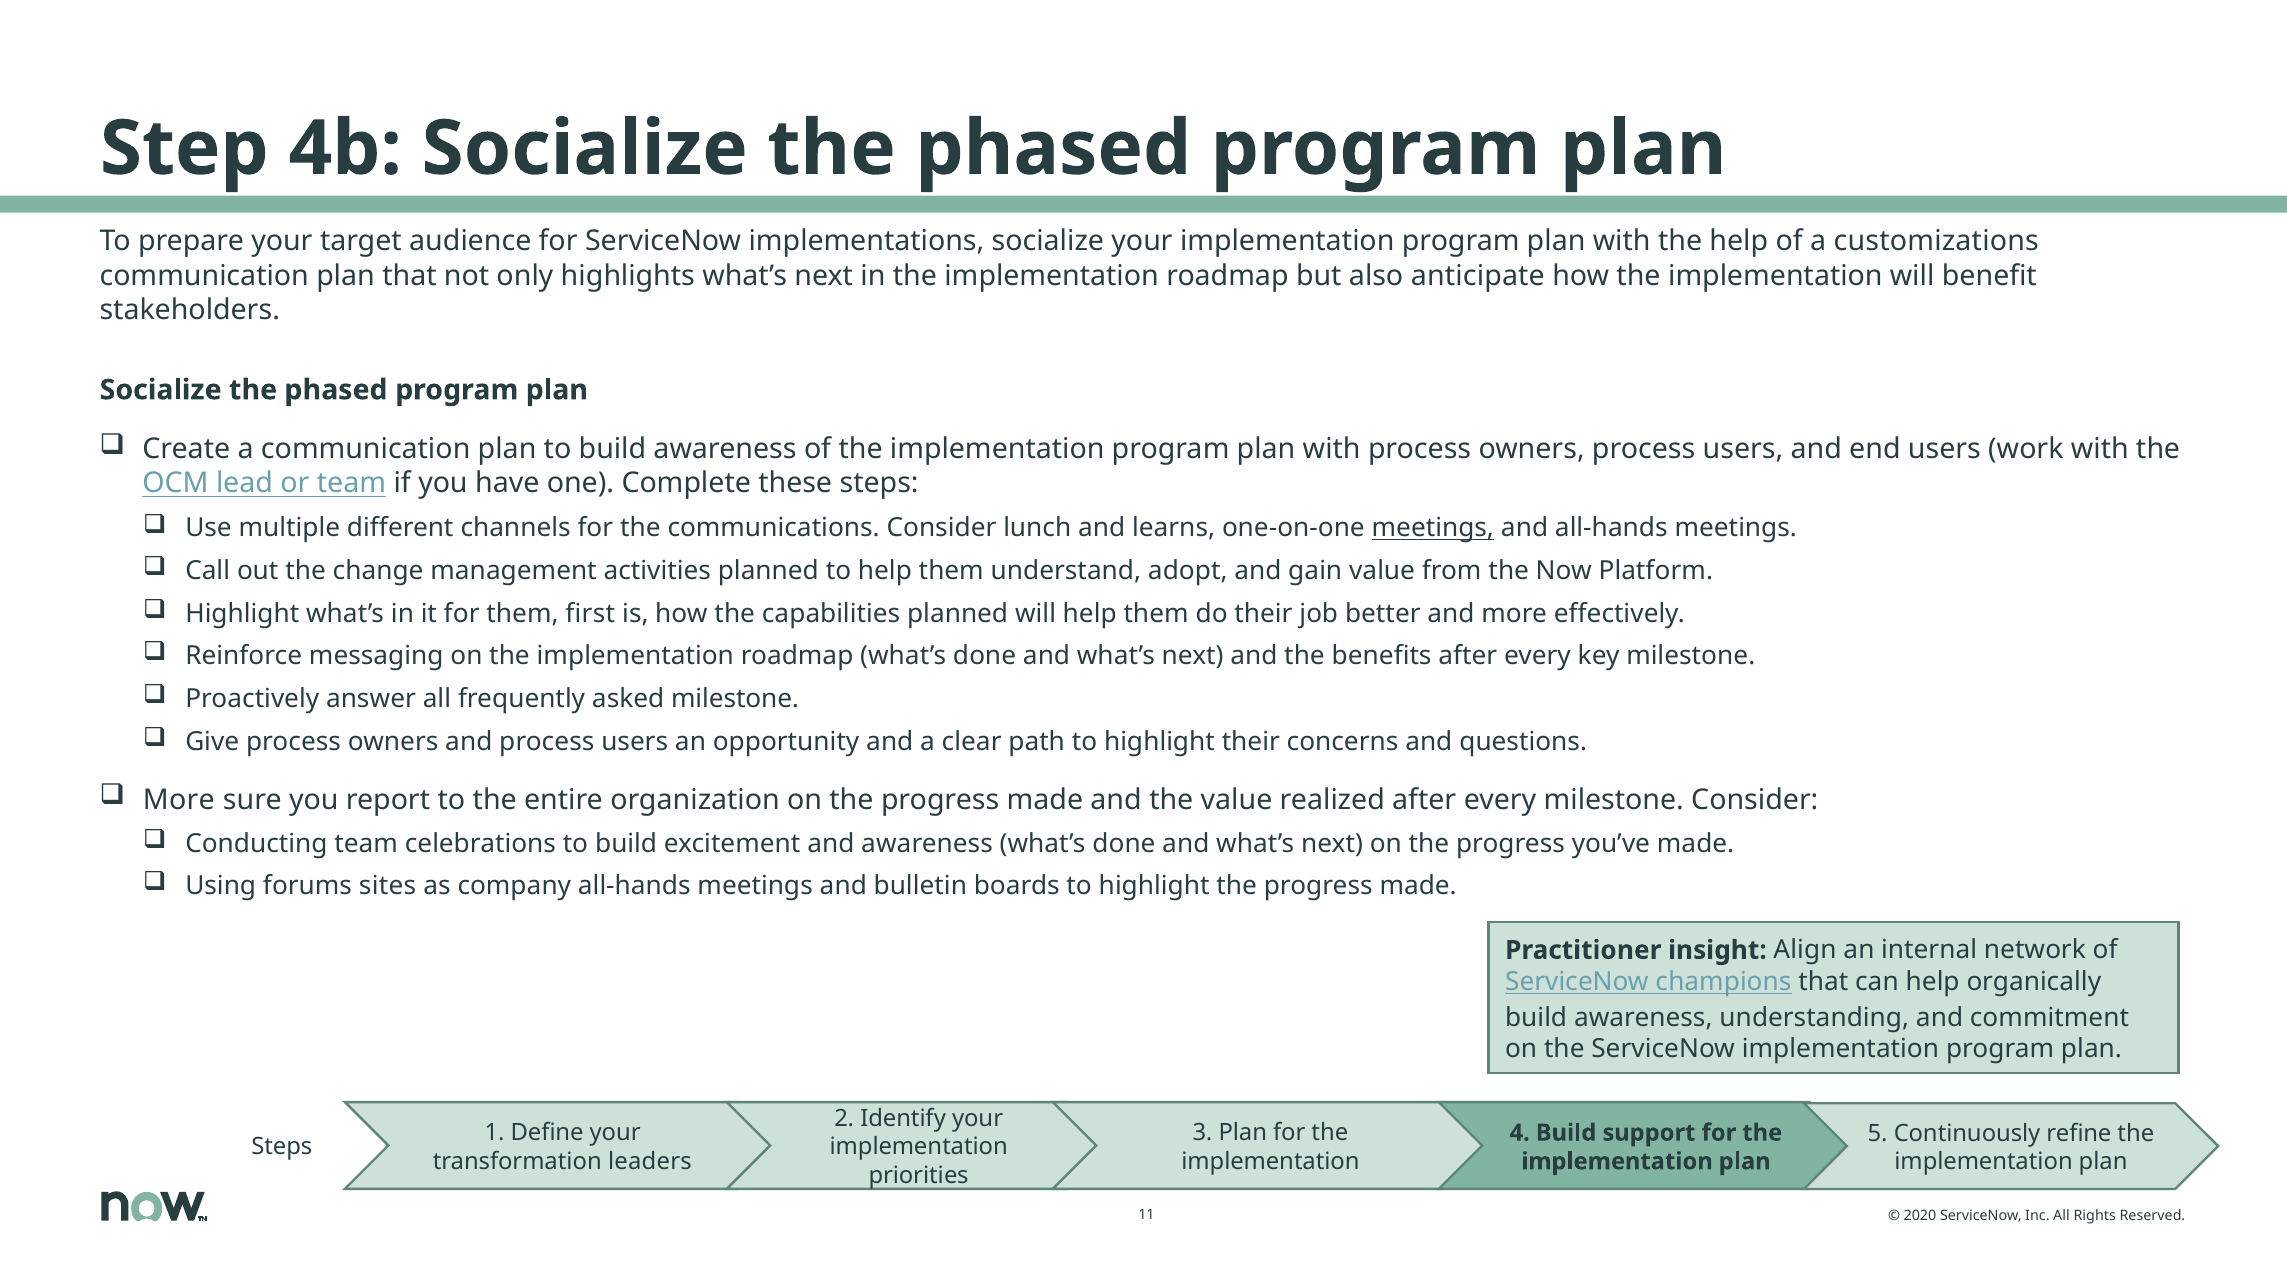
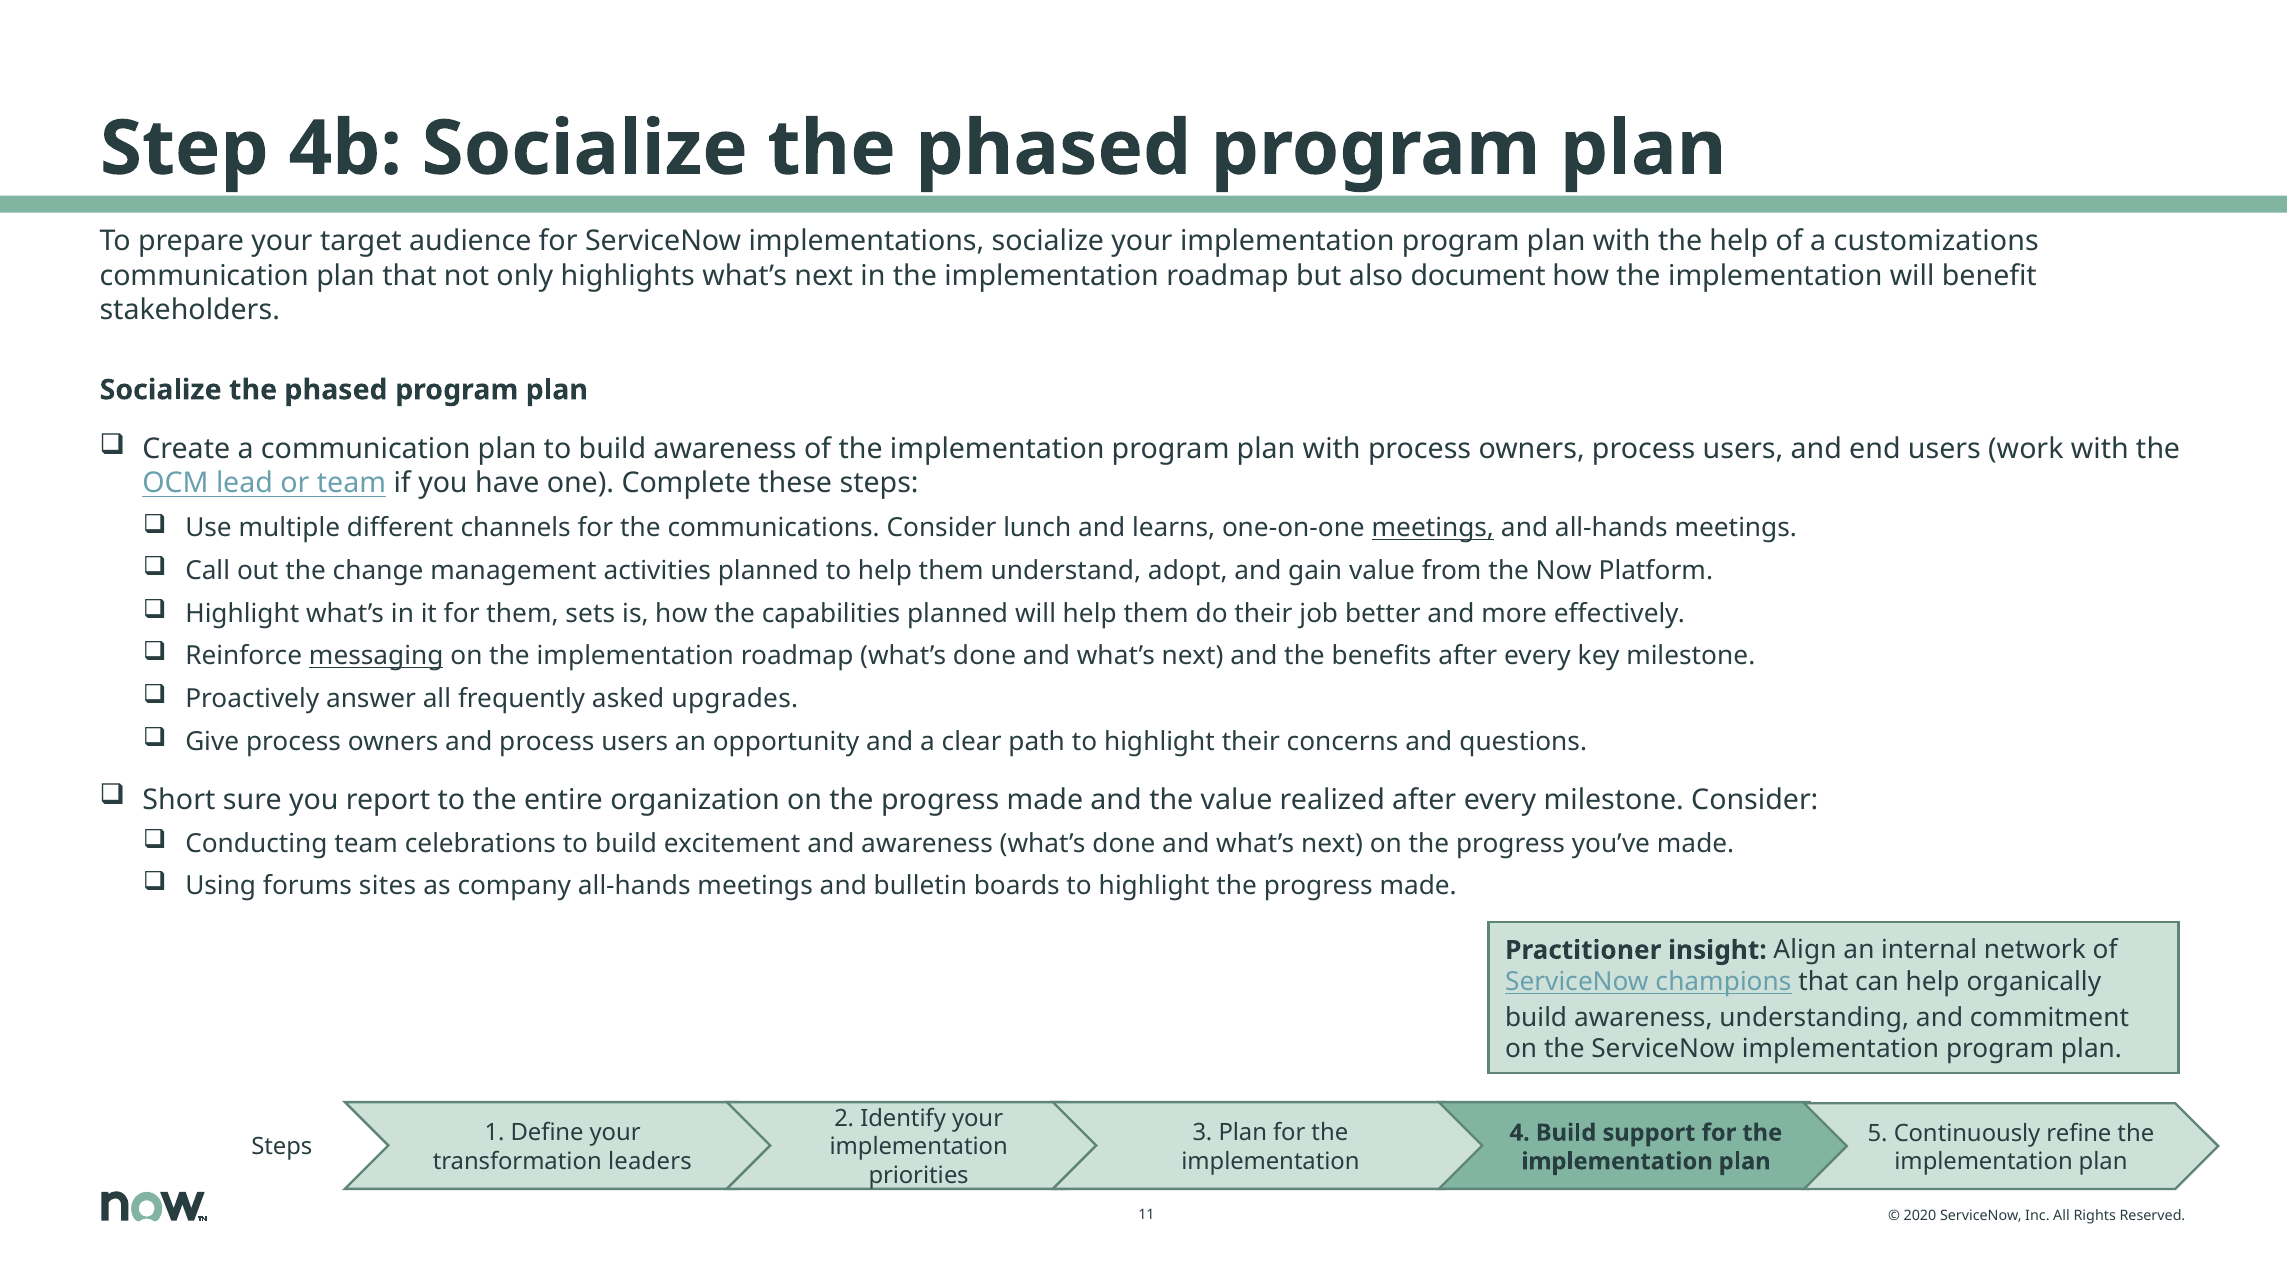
anticipate: anticipate -> document (1478, 276)
first: first -> sets (590, 613)
messaging underline: none -> present (376, 656)
asked milestone: milestone -> upgrades (735, 699)
More: More -> Short (179, 799)
